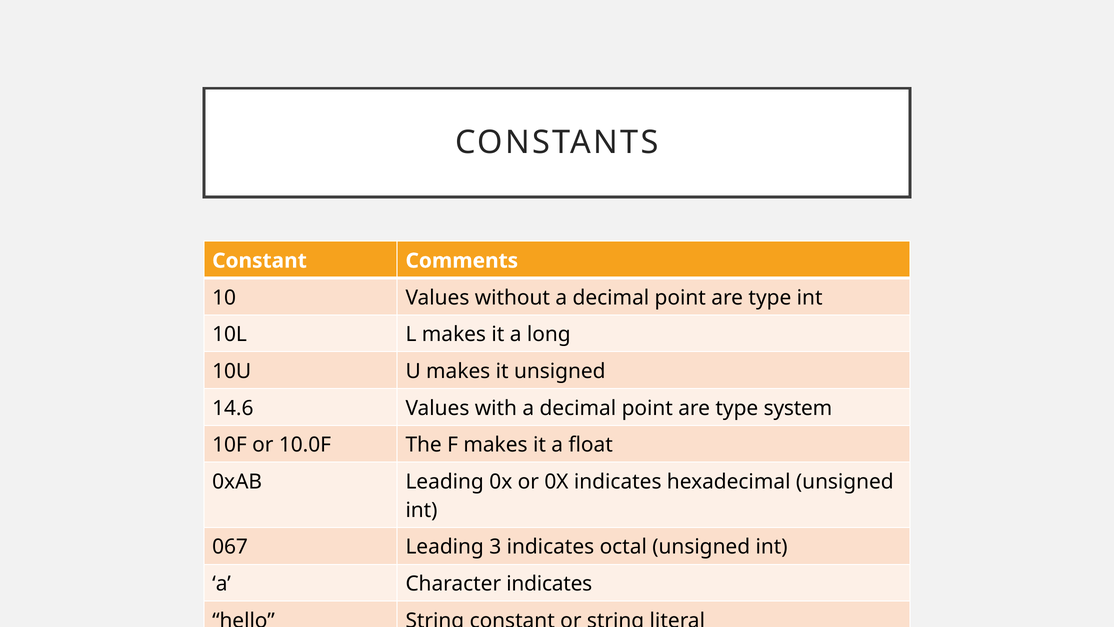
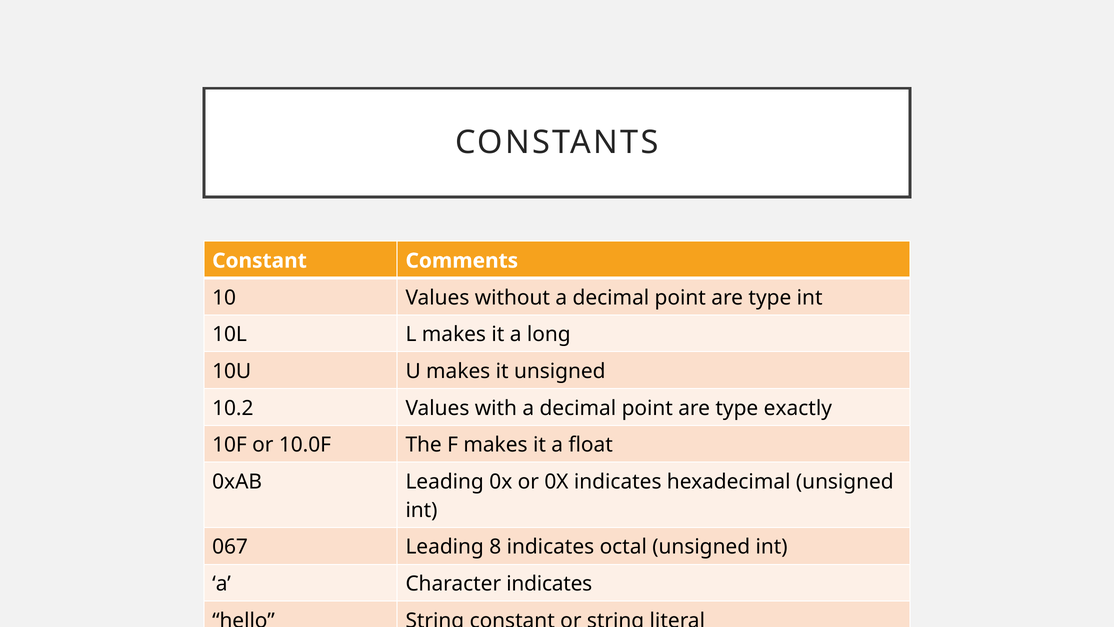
14.6: 14.6 -> 10.2 (233, 408)
system: system -> exactly (798, 408)
3: 3 -> 8 (495, 547)
